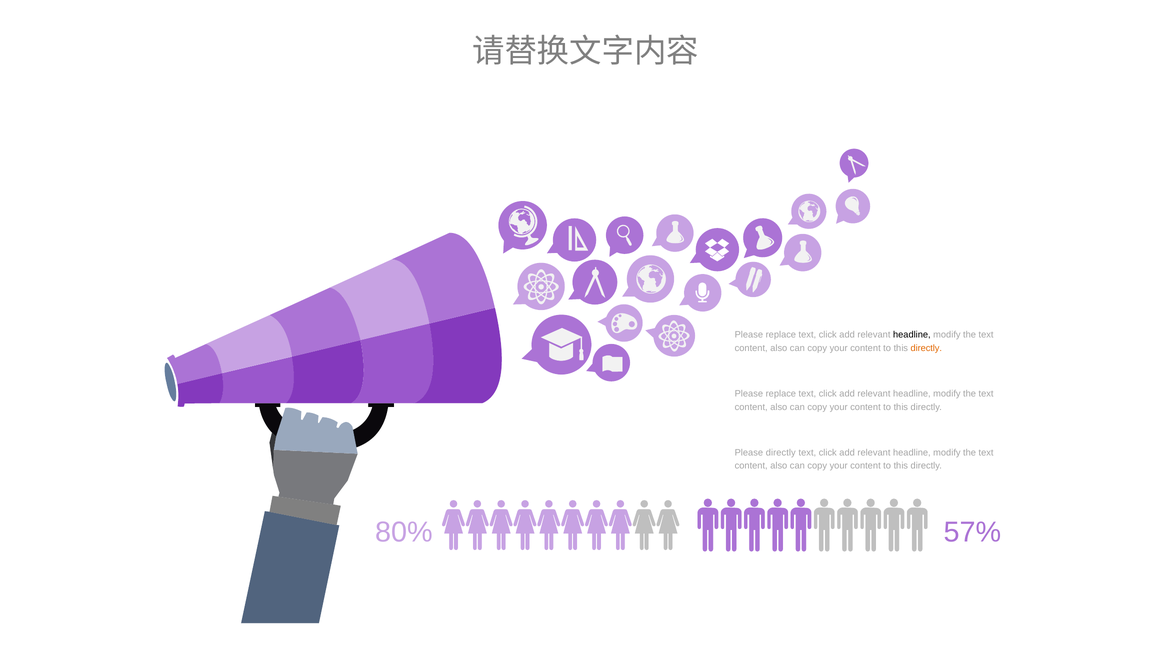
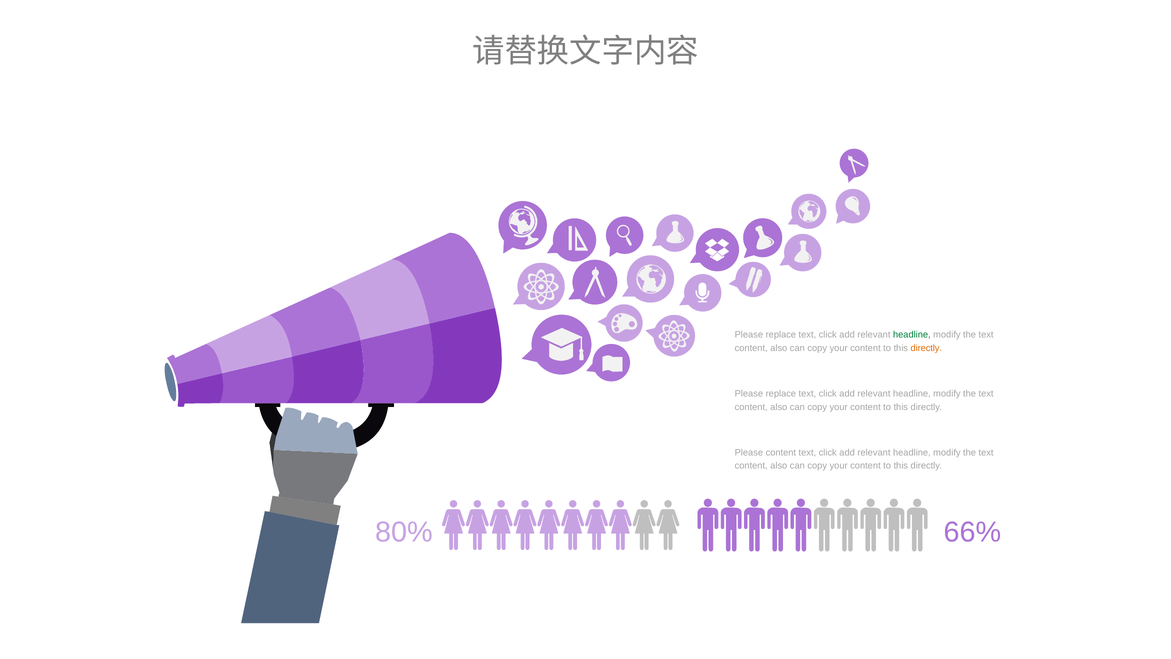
headline colour: black -> green (912, 335)
Please directly: directly -> content (781, 452)
57%: 57% -> 66% (972, 532)
